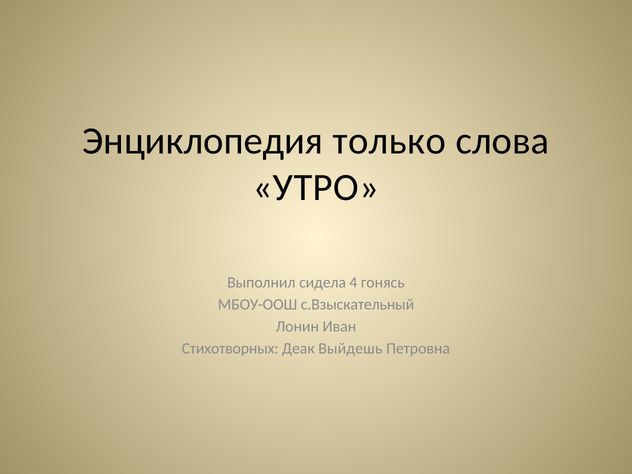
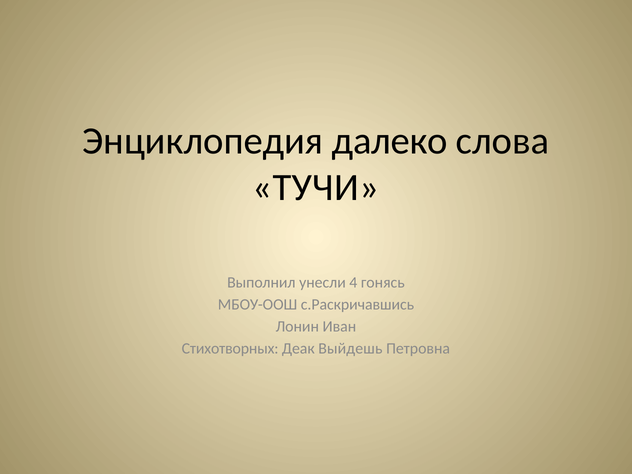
только: только -> далеко (390, 141)
УТРО: УТРО -> ТУЧИ (316, 187)
сидела: сидела -> унесли (322, 282)
с.Взыскательный: с.Взыскательный -> с.Раскричавшись (357, 304)
